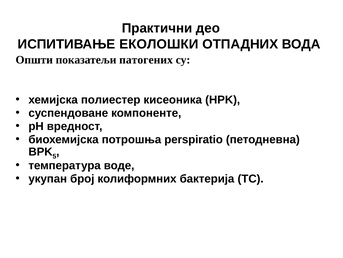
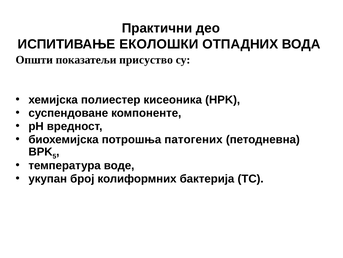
патогених: патогених -> присуство (146, 60)
perspiratio: perspiratio -> патогених (194, 139)
